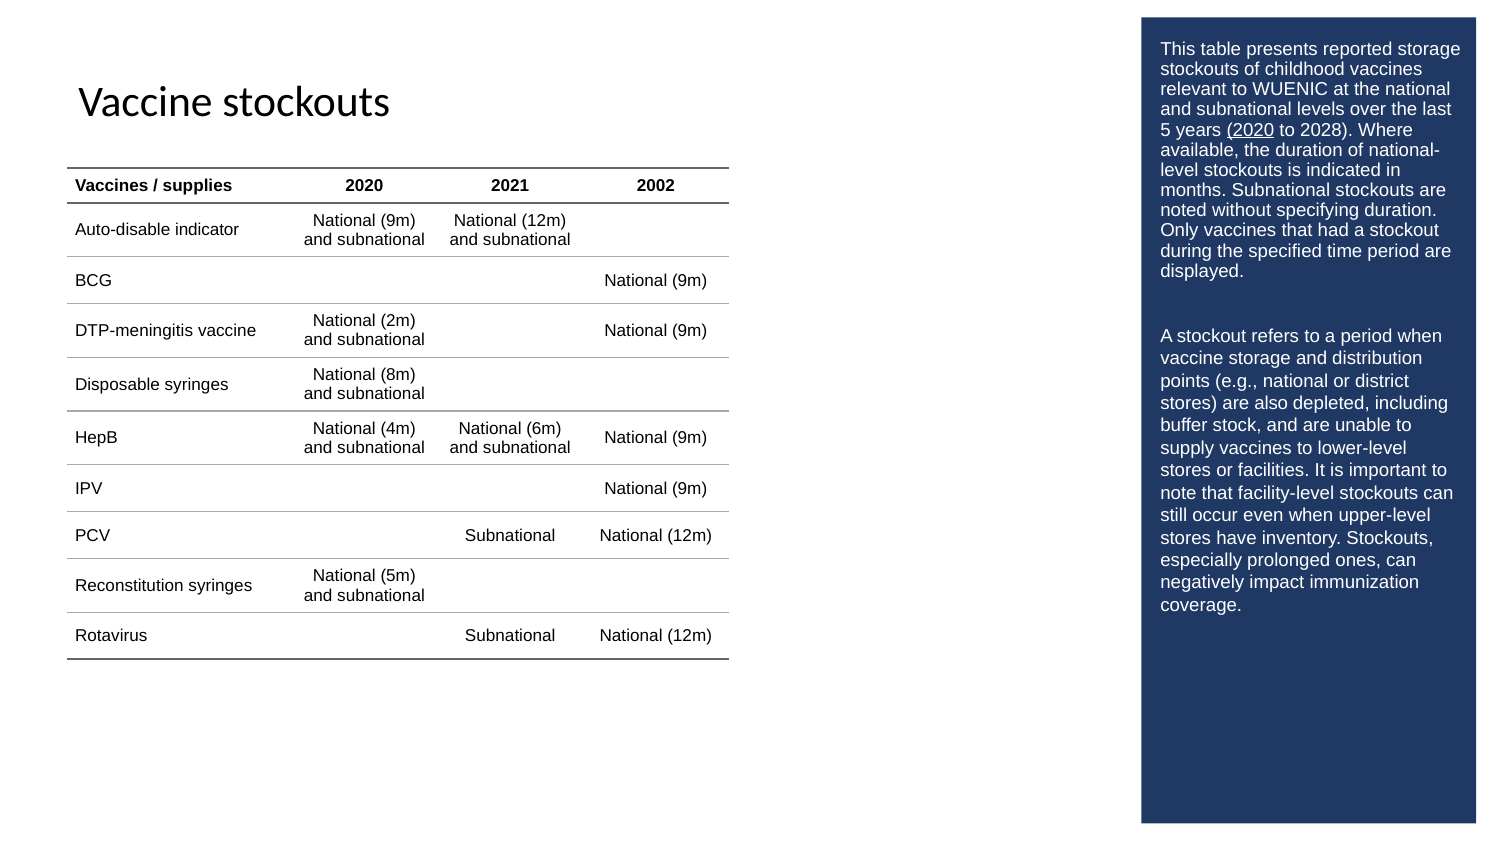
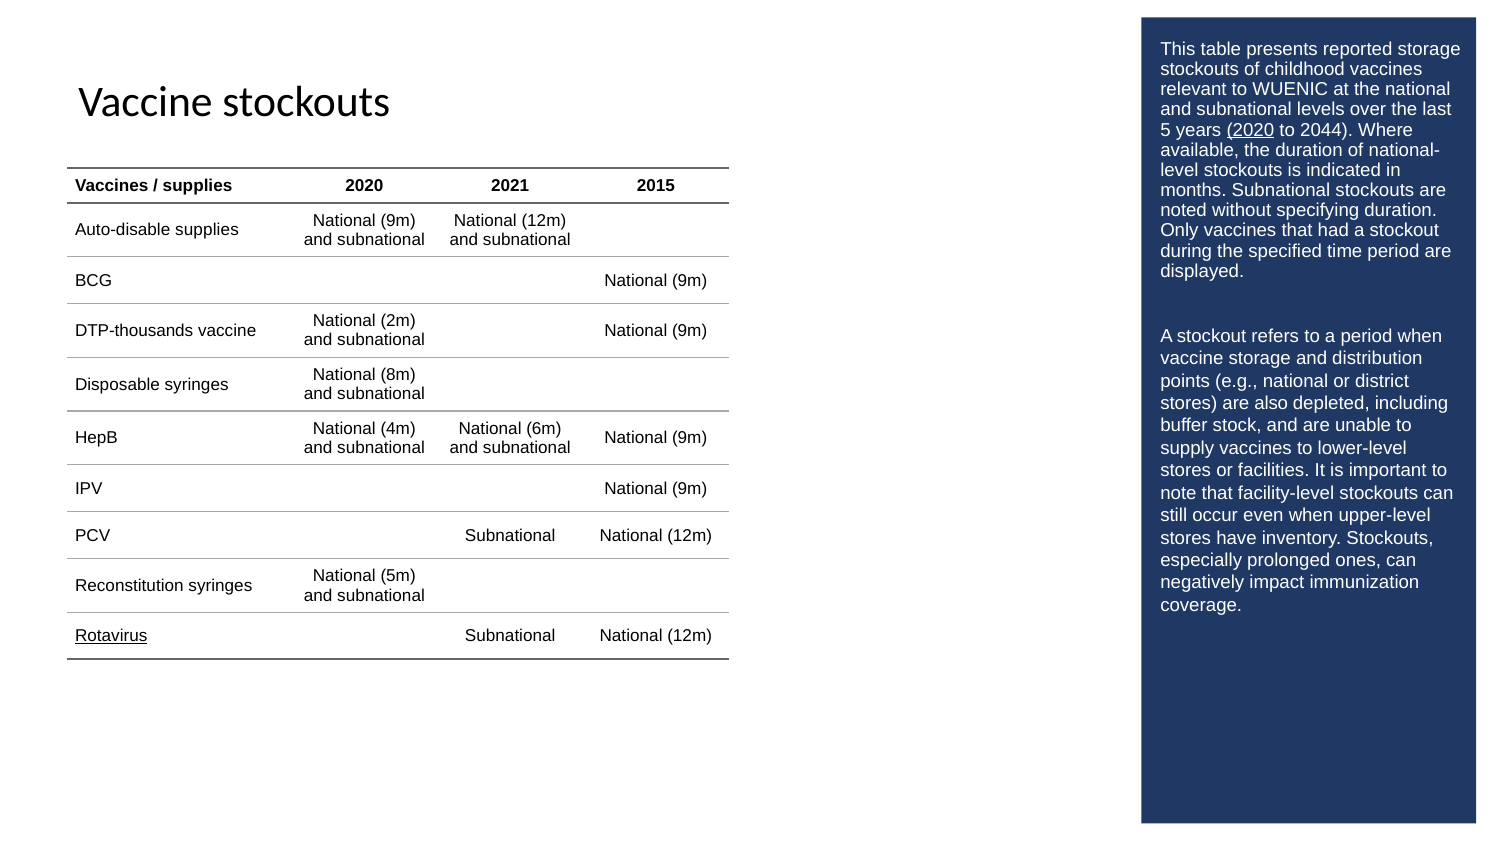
2028: 2028 -> 2044 (1327, 130)
2002: 2002 -> 2015 (656, 186)
Auto-disable indicator: indicator -> supplies (207, 230)
DTP-meningitis: DTP-meningitis -> DTP-thousands (134, 331)
Rotavirus underline: none -> present (111, 636)
